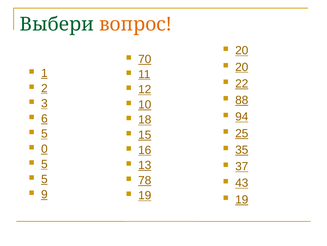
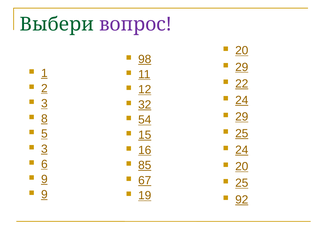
вопрос colour: orange -> purple (136, 24)
70: 70 -> 98 (145, 59)
20: 20 -> 29 (242, 67)
88: 88 -> 24 (242, 100)
10: 10 -> 32 (145, 104)
94: 94 -> 29 (242, 116)
6: 6 -> 8 (44, 118)
18: 18 -> 54 (145, 119)
0: 0 -> 3 (44, 148)
35: 35 -> 24 (242, 149)
5: 5 -> 6 (44, 164)
13: 13 -> 85 (145, 165)
37: 37 -> 20 (242, 166)
5: 5 -> 9 (44, 179)
78: 78 -> 67 (145, 180)
43: 43 -> 25 (242, 183)
19: 19 -> 92 (242, 199)
